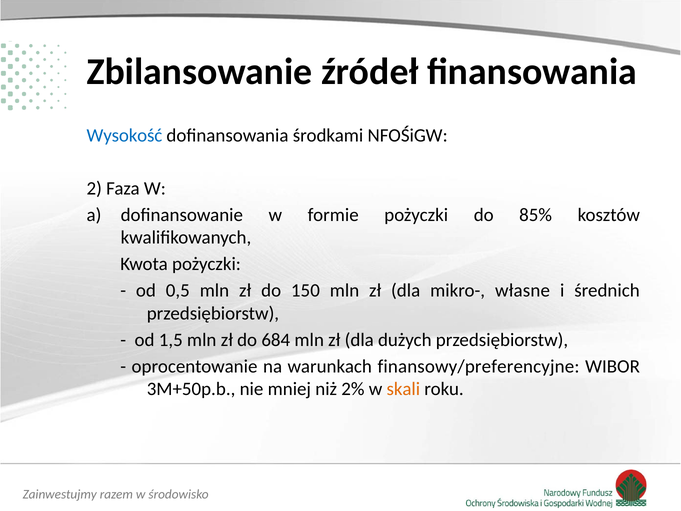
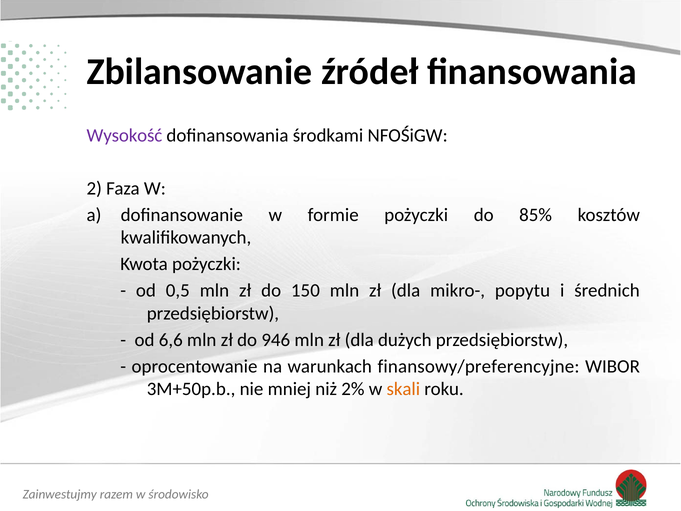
Wysokość colour: blue -> purple (124, 135)
własne: własne -> popytu (523, 290)
1,5: 1,5 -> 6,6 (171, 340)
684: 684 -> 946 (276, 340)
